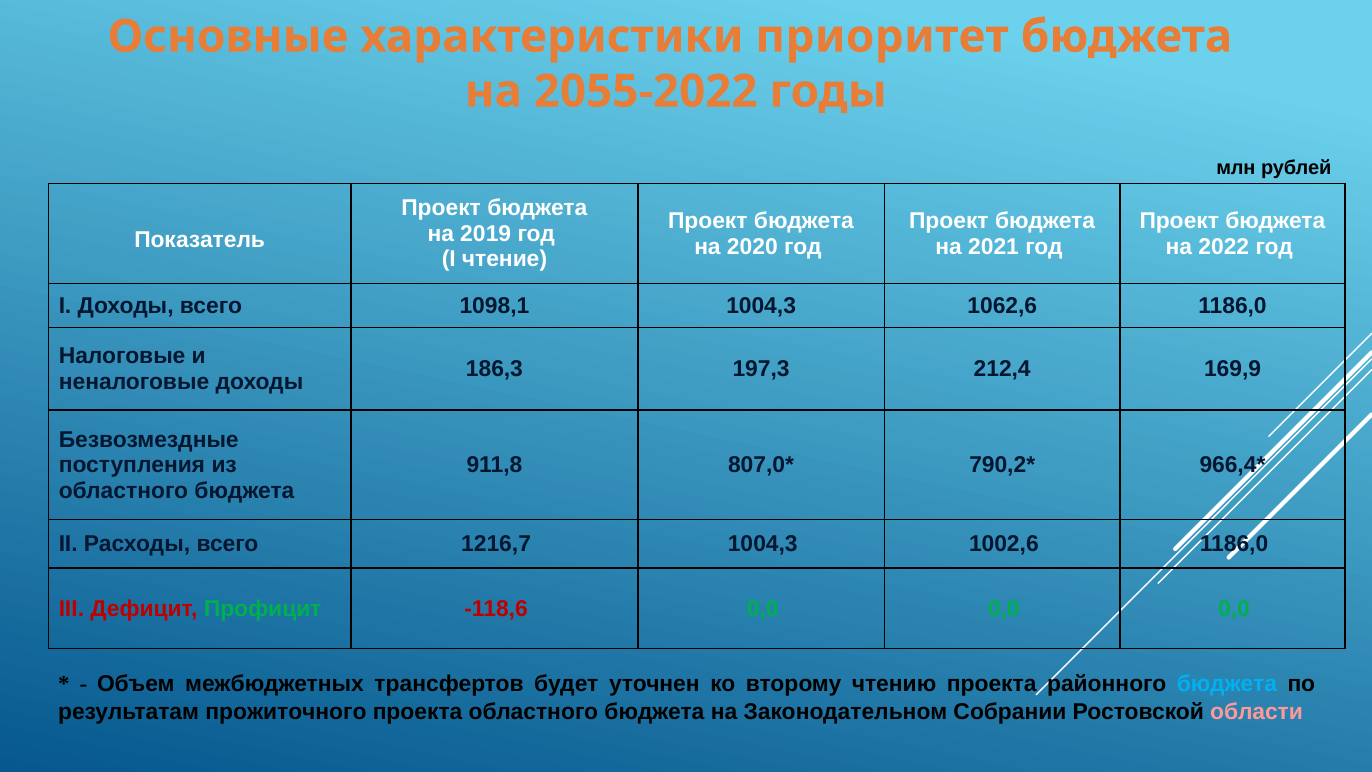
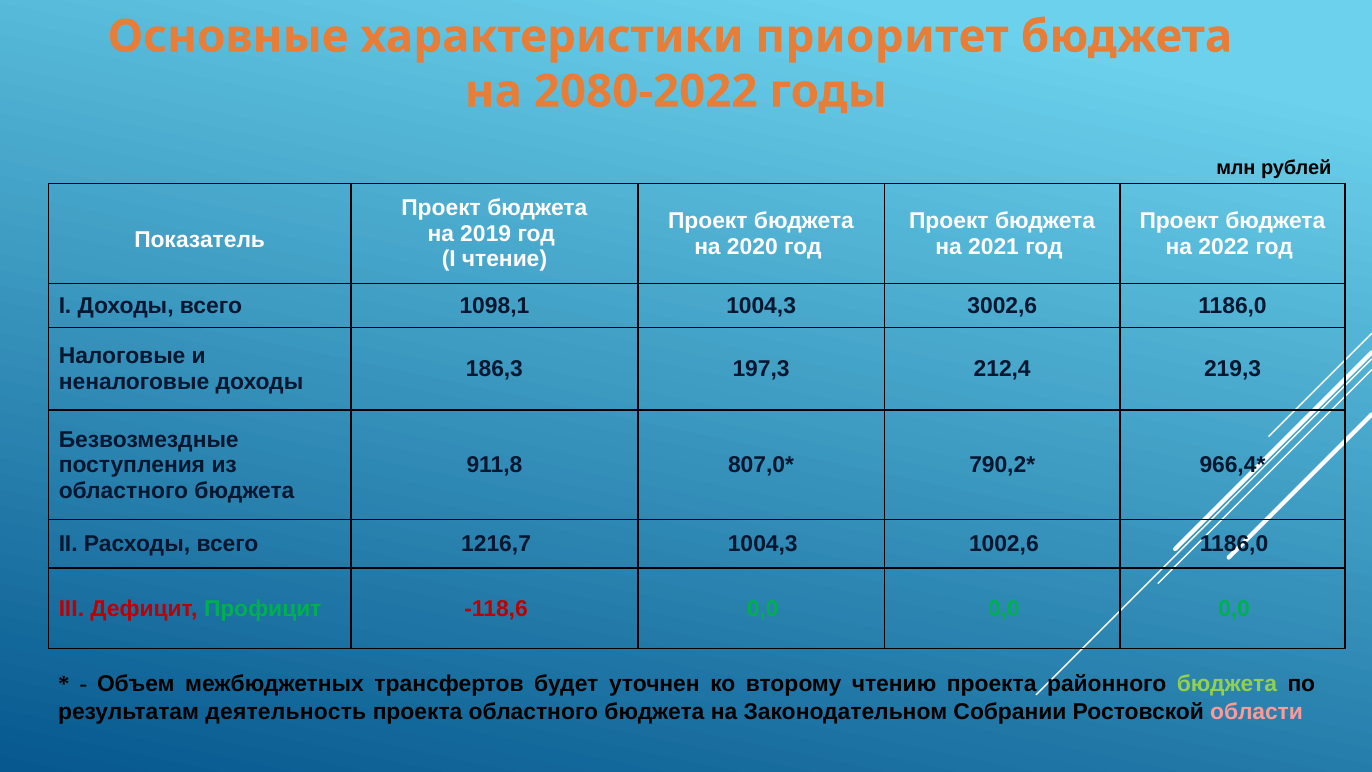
2055-2022: 2055-2022 -> 2080-2022 (646, 91)
1062,6: 1062,6 -> 3002,6 (1002, 306)
169,9: 169,9 -> 219,3 (1233, 369)
бюджета colour: light blue -> light green (1227, 684)
прожиточного: прожиточного -> деятельность (286, 711)
